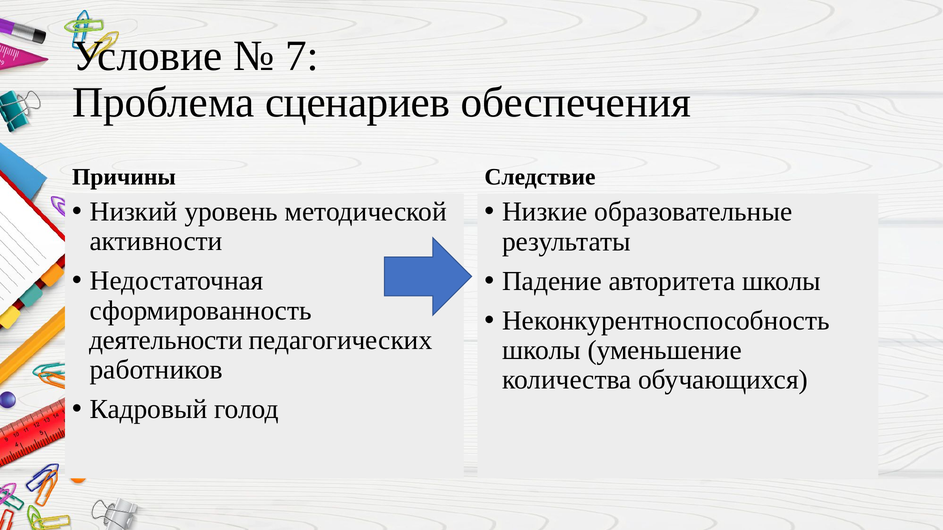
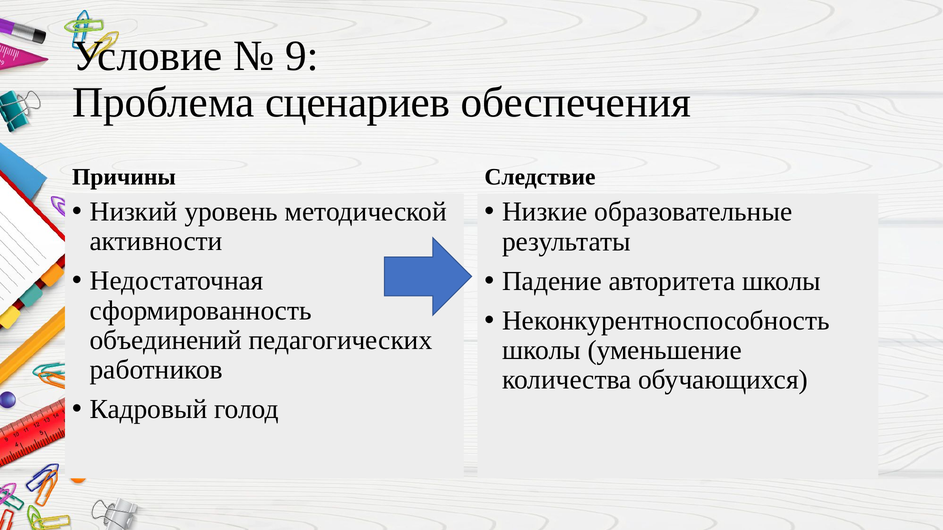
7: 7 -> 9 (302, 56)
деятельности: деятельности -> объединений (166, 340)
